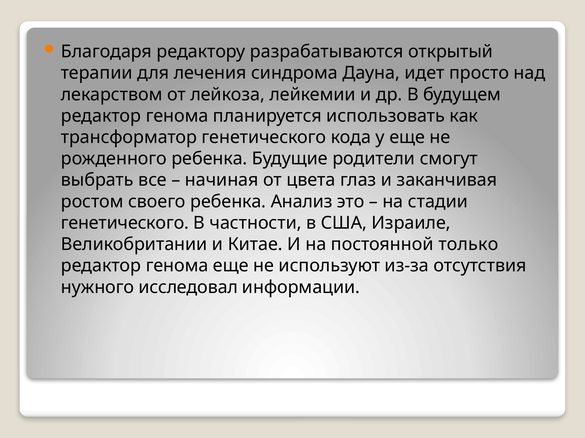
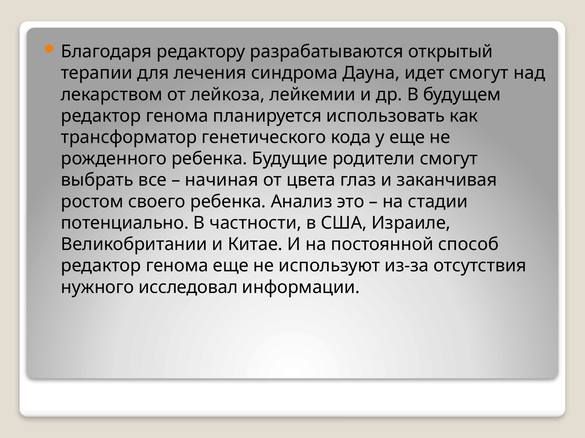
идет просто: просто -> смогут (479, 73)
генетического: генетического -> потенциально (125, 223)
только: только -> способ (468, 245)
